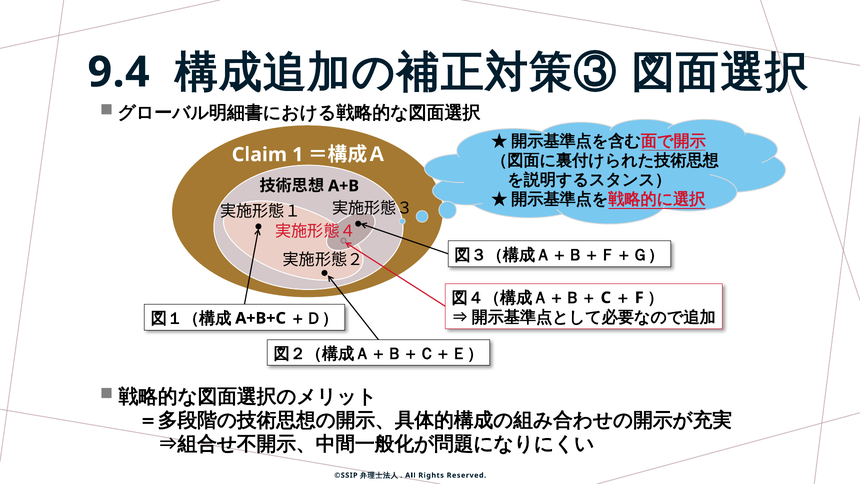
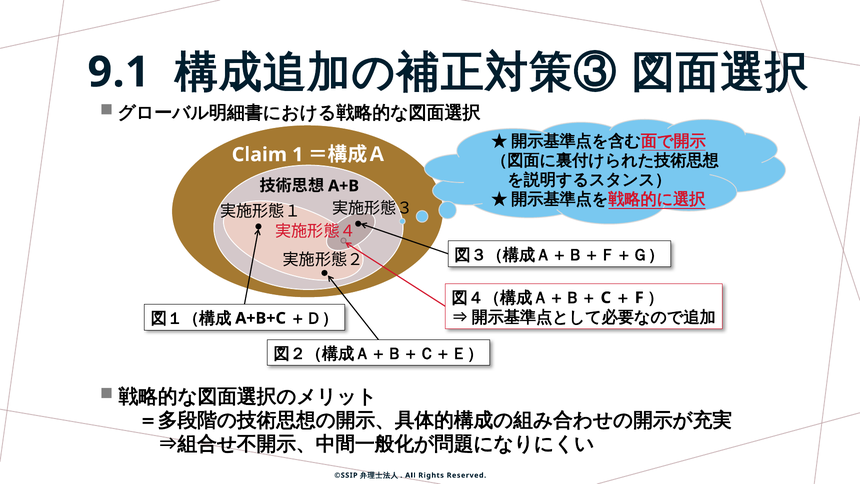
9.4: 9.4 -> 9.1 (119, 72)
